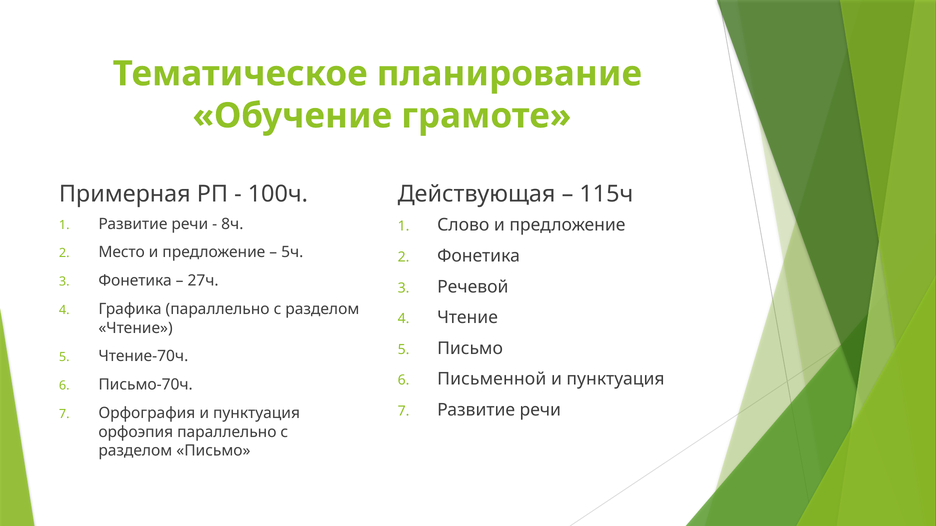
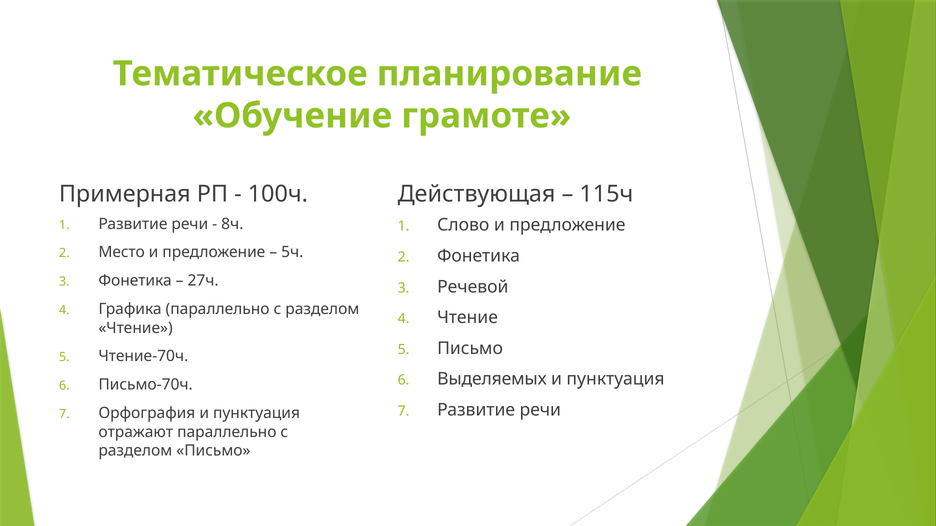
Письменной: Письменной -> Выделяемых (492, 379)
орфоэпия: орфоэпия -> отражают (136, 432)
